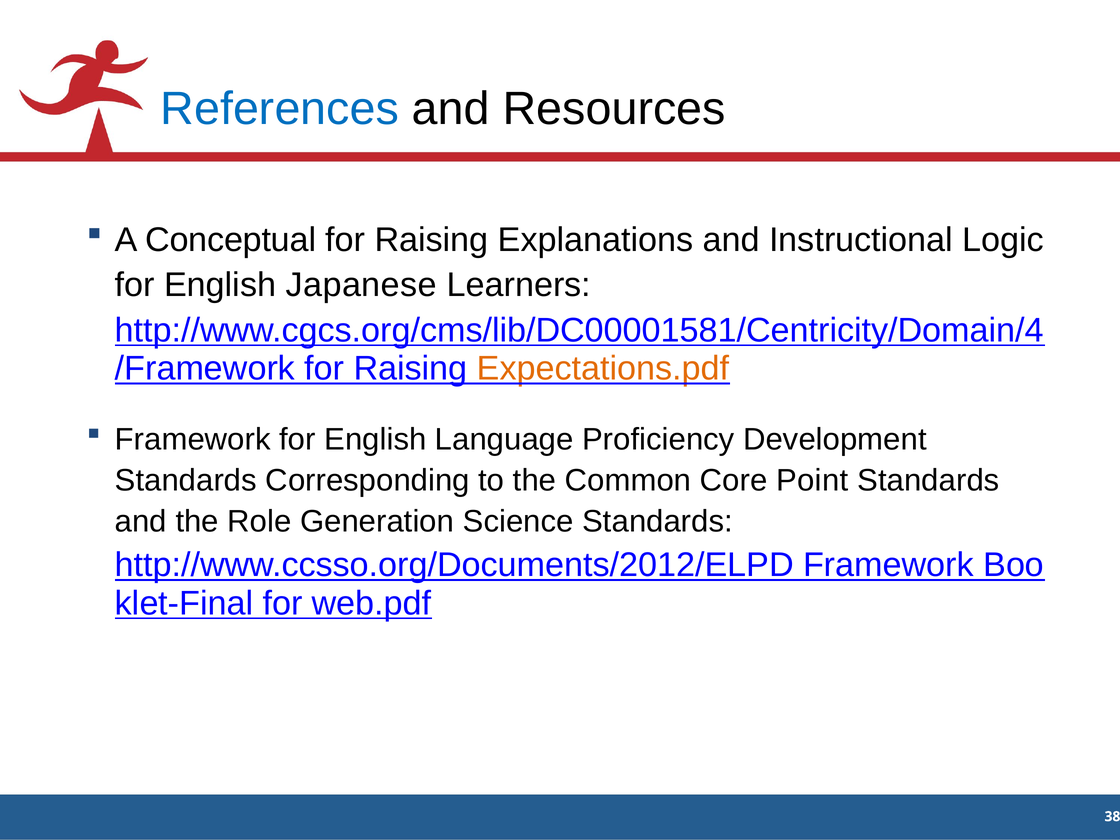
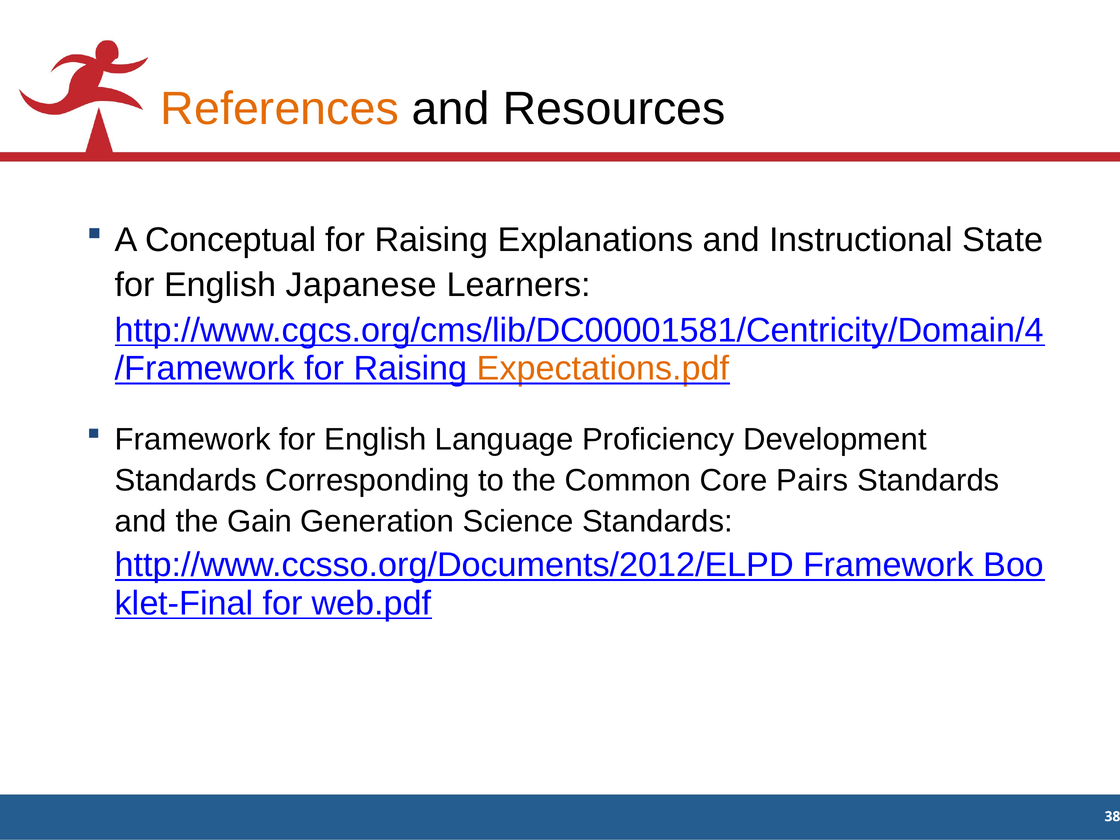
References colour: blue -> orange (280, 109)
Logic: Logic -> State (1003, 240)
Point: Point -> Pairs (812, 480)
Role: Role -> Gain (260, 521)
